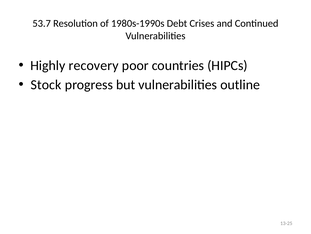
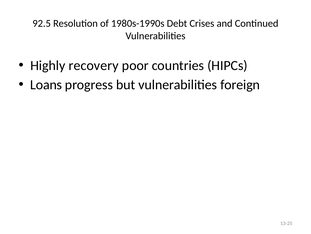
53.7: 53.7 -> 92.5 (42, 23)
Stock: Stock -> Loans (46, 85)
outline: outline -> foreign (240, 85)
